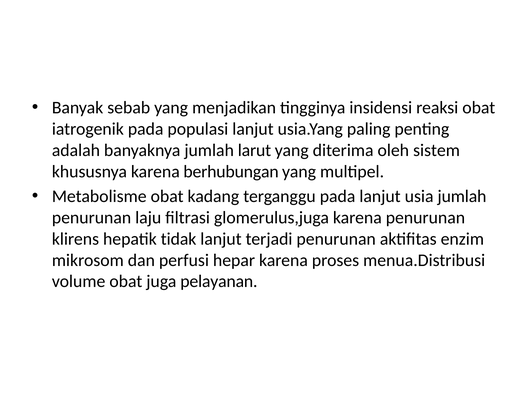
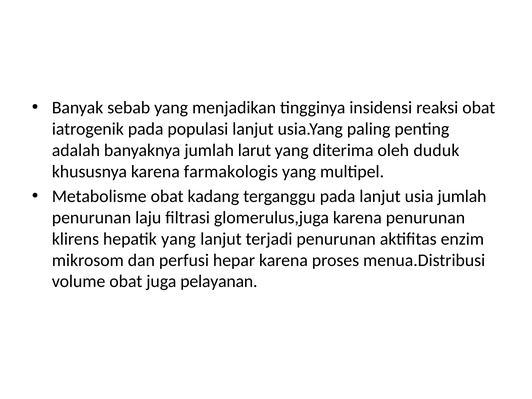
sistem: sistem -> duduk (436, 150)
berhubungan: berhubungan -> farmakologis (231, 171)
hepatik tidak: tidak -> yang (178, 239)
